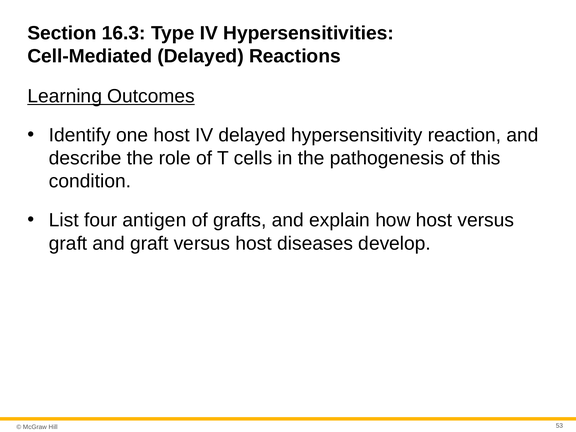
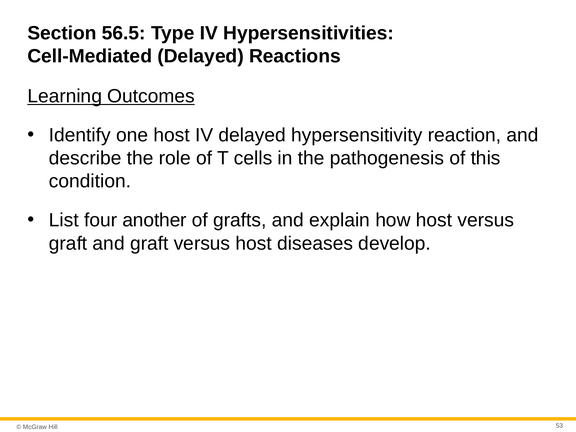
16.3: 16.3 -> 56.5 (124, 33)
antigen: antigen -> another (155, 220)
